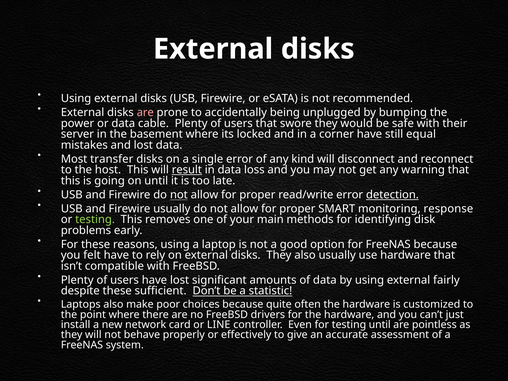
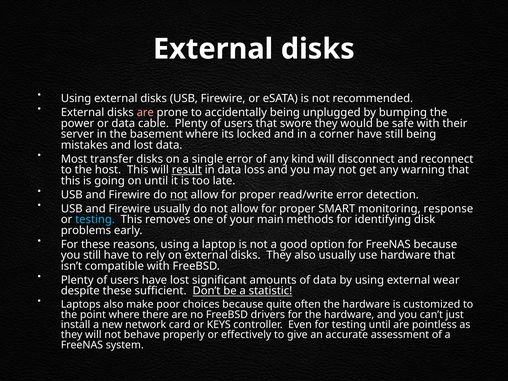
still equal: equal -> being (421, 134)
detection underline: present -> none (392, 195)
testing colour: light green -> light blue (95, 220)
you felt: felt -> still (92, 255)
fairly: fairly -> wear (446, 280)
LINE: LINE -> KEYS (219, 325)
